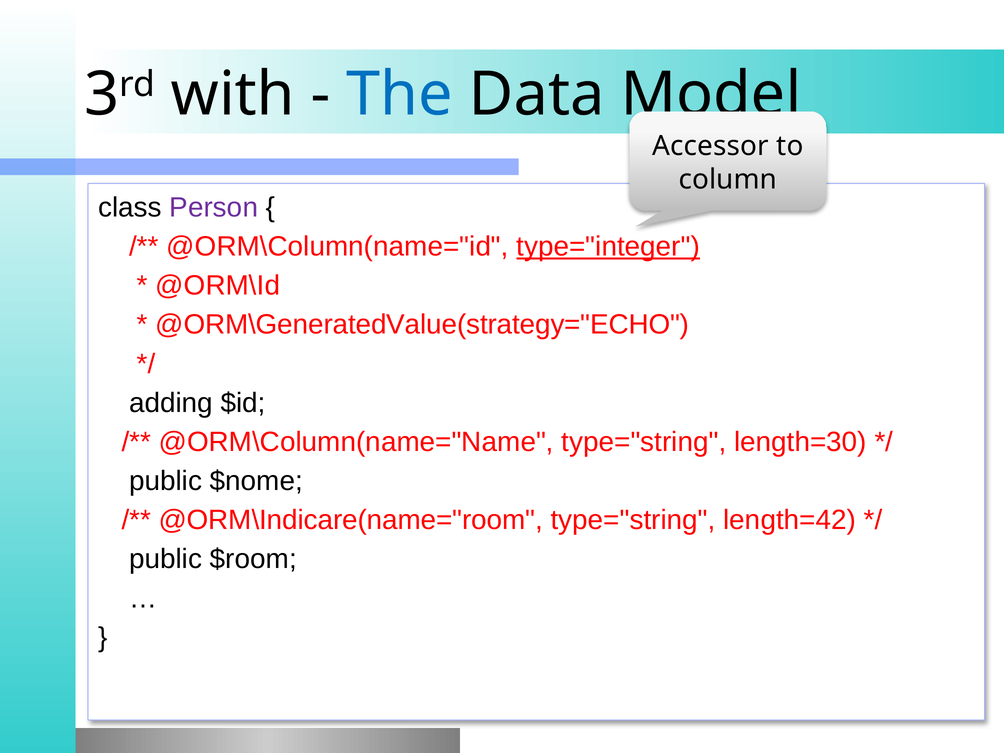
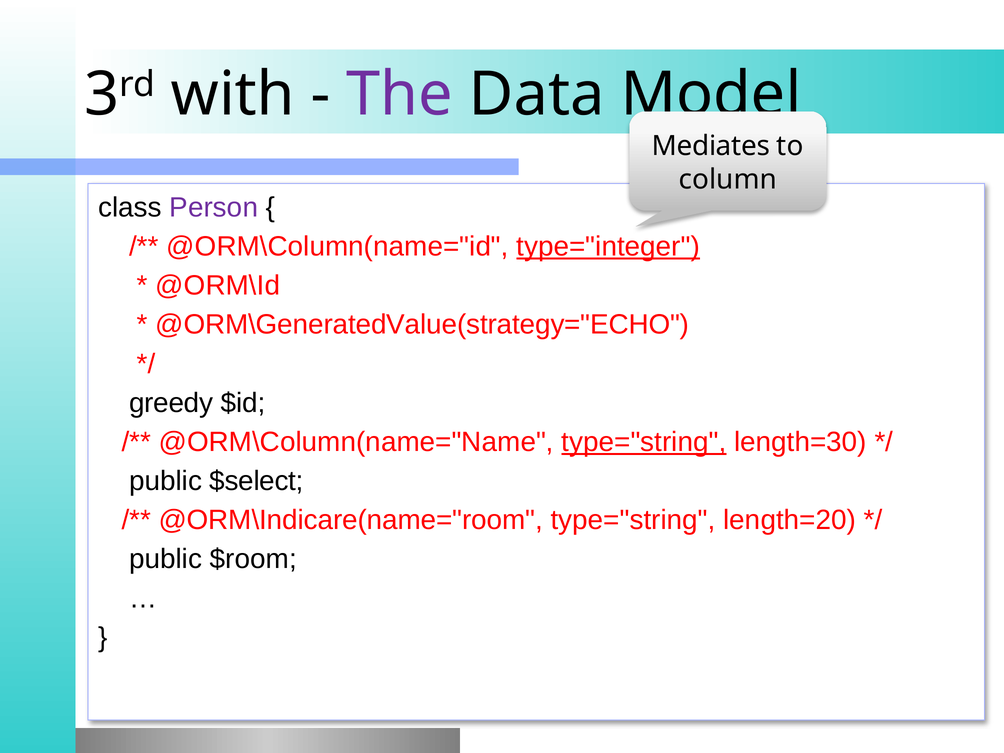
The colour: blue -> purple (400, 94)
Accessor: Accessor -> Mediates (711, 146)
adding: adding -> greedy (171, 403)
type="string underline: none -> present (644, 442)
$nome: $nome -> $select (257, 481)
length=42: length=42 -> length=20 (790, 520)
